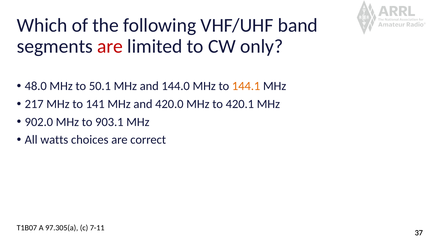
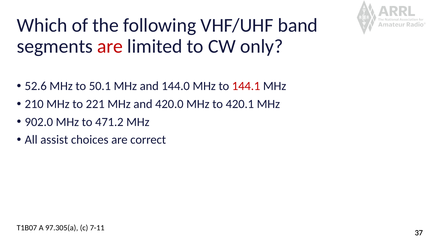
48.0: 48.0 -> 52.6 (36, 86)
144.1 colour: orange -> red (246, 86)
217: 217 -> 210 (34, 104)
141: 141 -> 221 (95, 104)
903.1: 903.1 -> 471.2 (109, 122)
watts: watts -> assist (54, 140)
